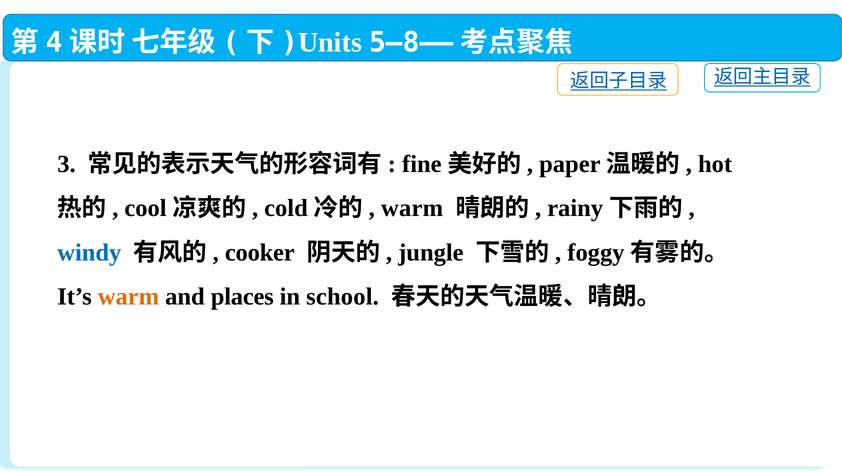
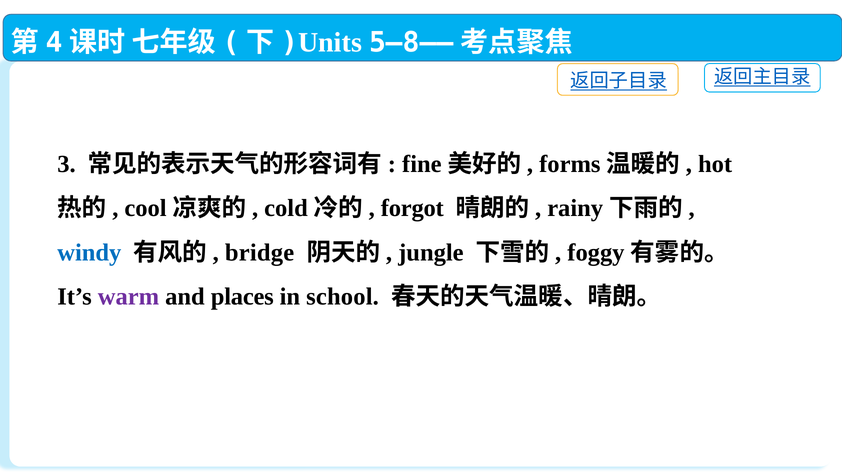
paper: paper -> forms (570, 164)
warm: warm -> forgot (412, 208)
cooker: cooker -> bridge (260, 252)
warm colour: orange -> purple (128, 297)
